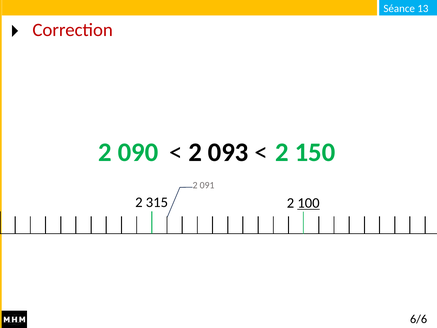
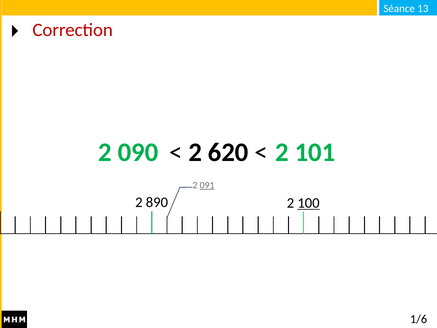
150: 150 -> 101 (315, 152)
093: 093 -> 620 (228, 152)
091 underline: none -> present (207, 185)
315: 315 -> 890 (157, 202)
6/6: 6/6 -> 1/6 (419, 319)
